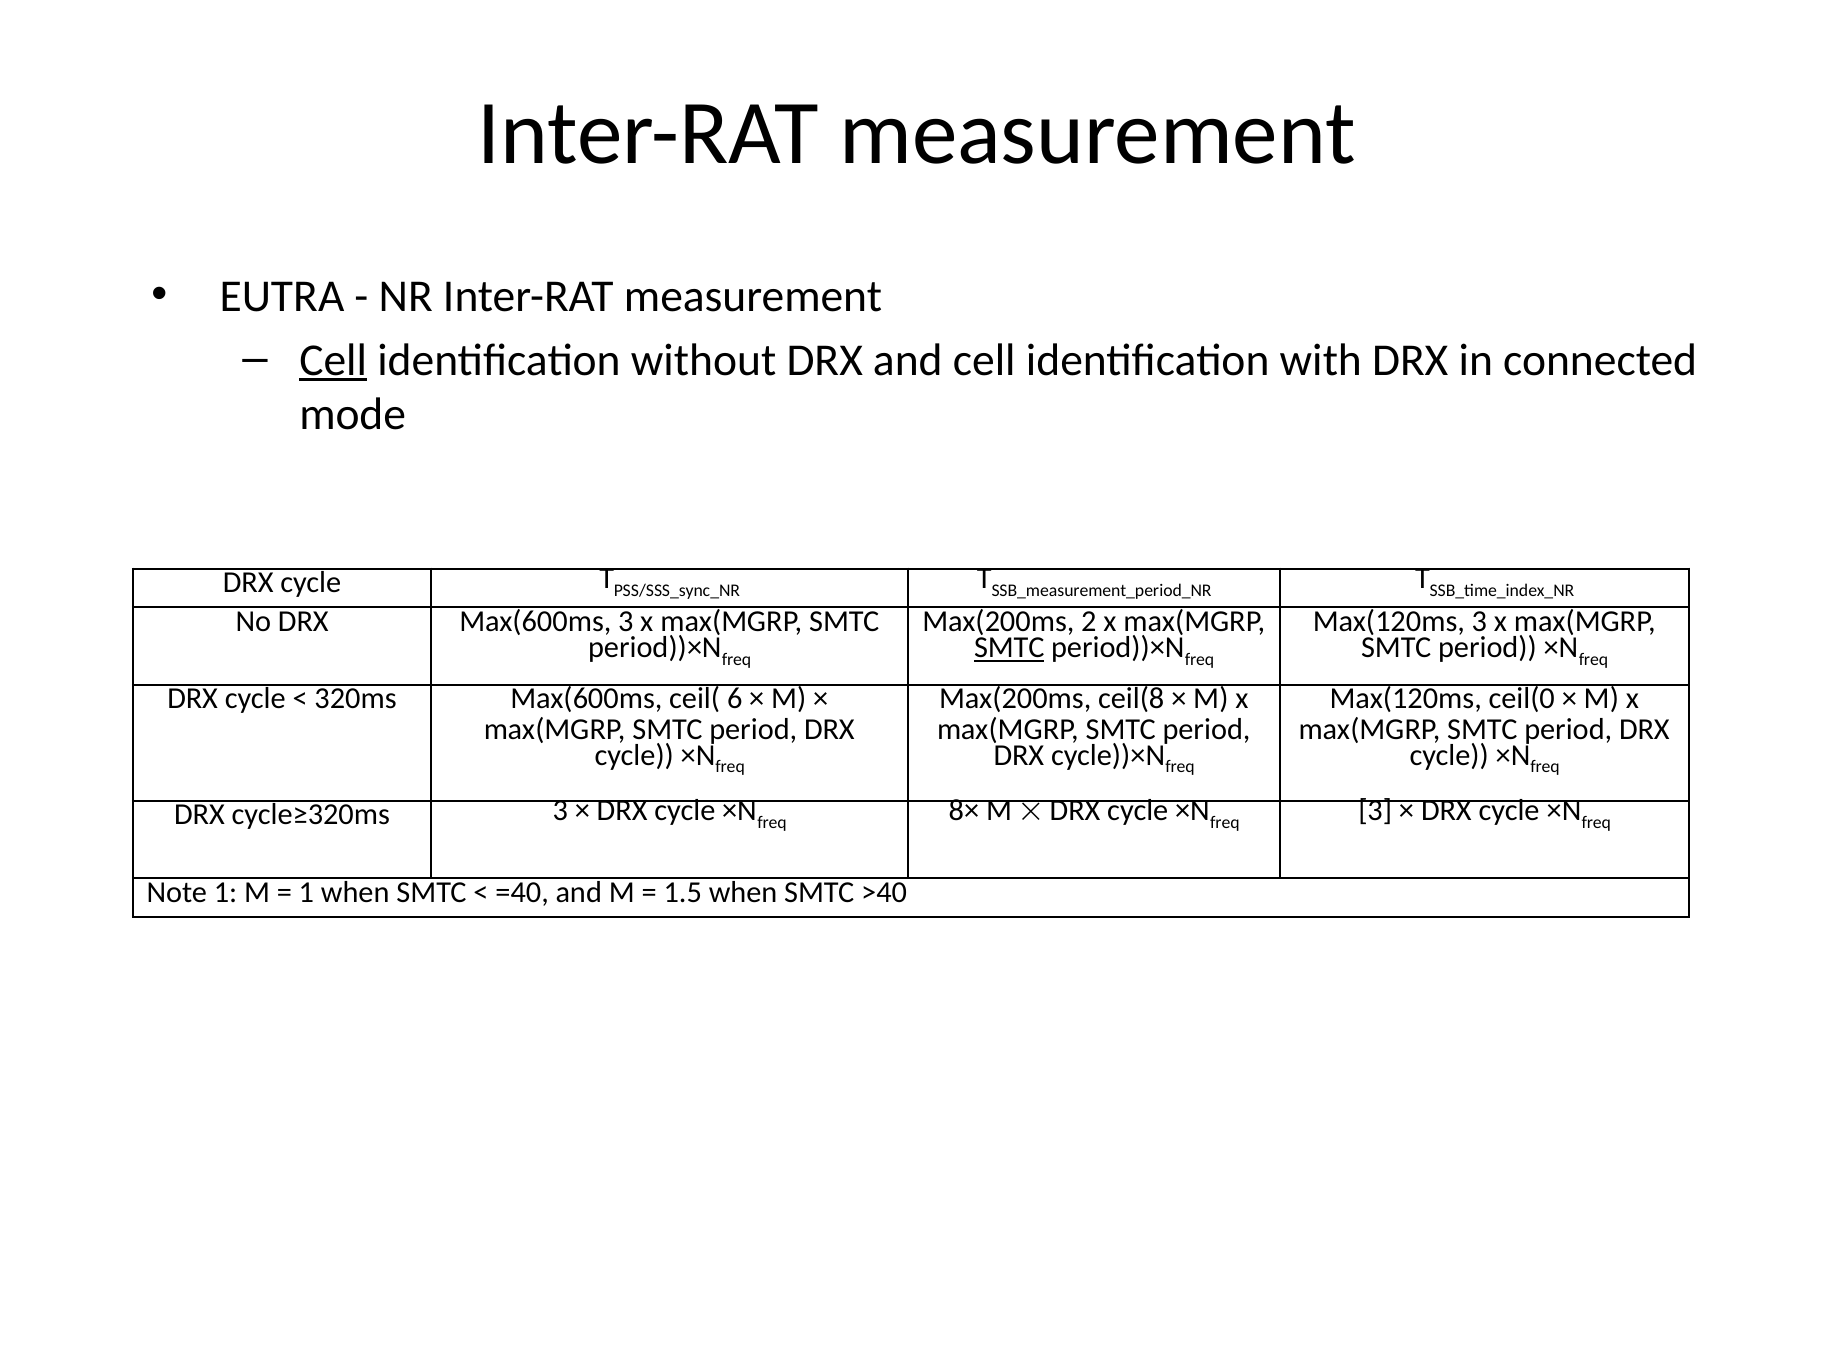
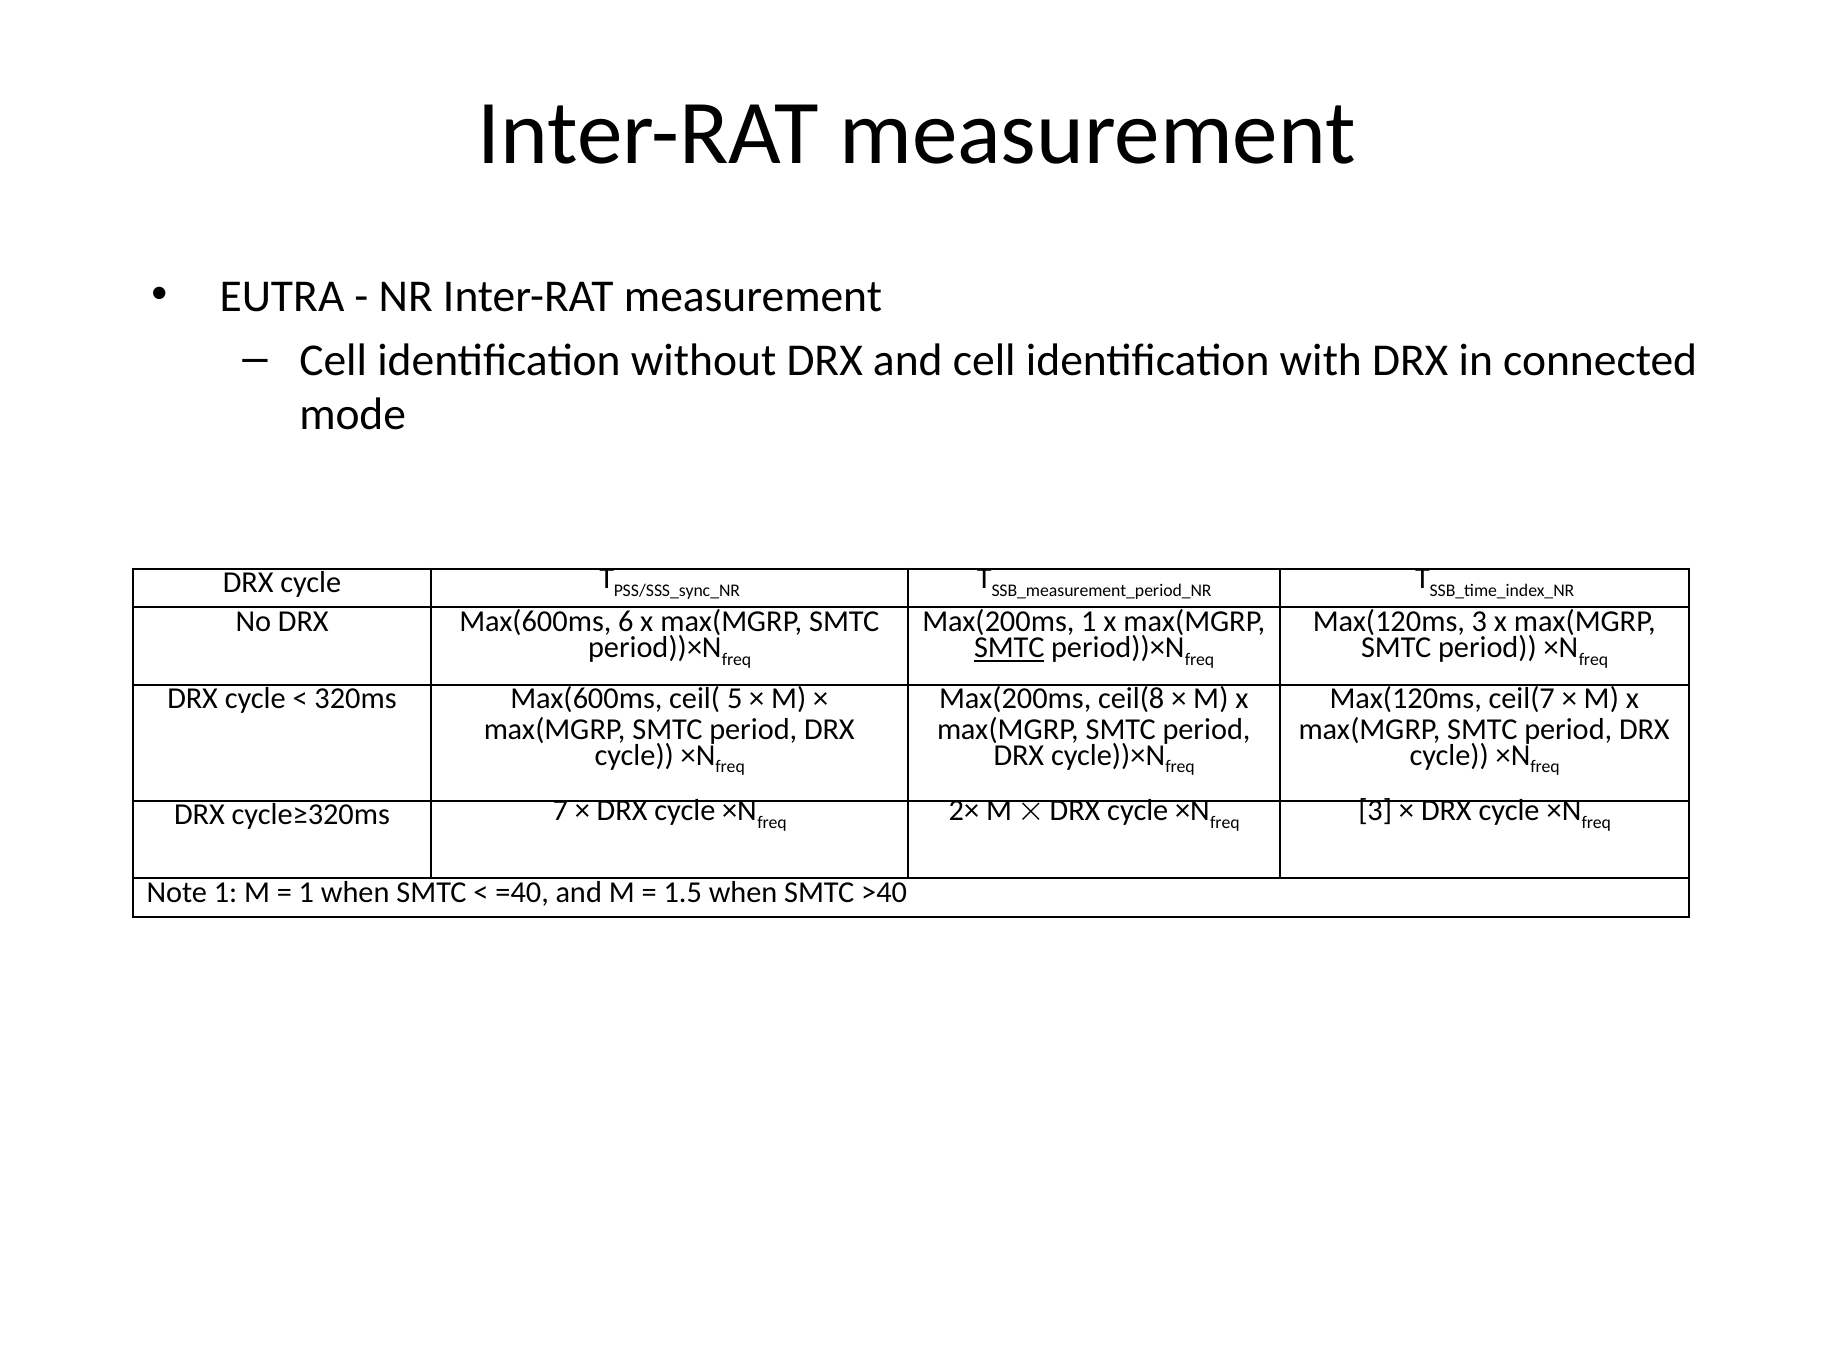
Cell underline: present -> none (333, 360)
Max(600ms 3: 3 -> 6 (626, 621)
Max(200ms 2: 2 -> 1 (1089, 621)
6: 6 -> 5 (735, 698)
ceil(0: ceil(0 -> ceil(7 (1522, 698)
cycle≥320ms 3: 3 -> 7 (560, 810)
8×: 8× -> 2× (964, 810)
